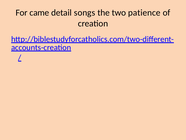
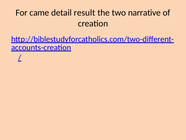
songs: songs -> result (85, 13)
patience: patience -> narrative (144, 13)
